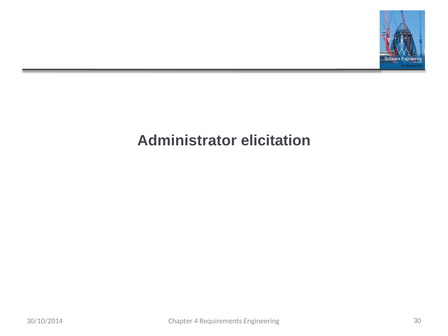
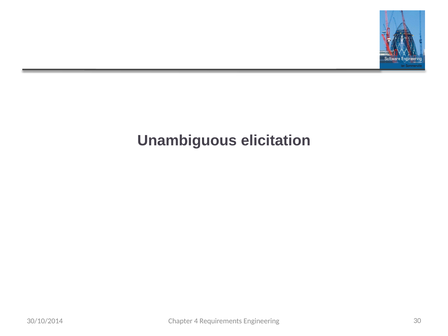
Administrator: Administrator -> Unambiguous (187, 141)
